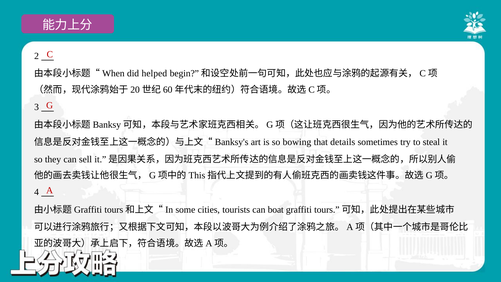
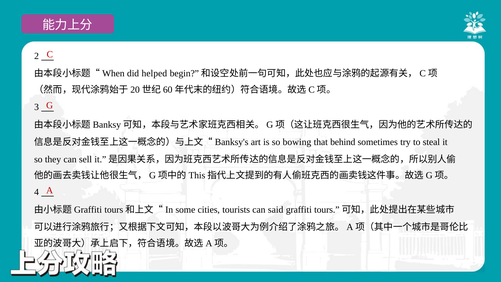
details: details -> behind (343, 142)
boat: boat -> said (276, 210)
